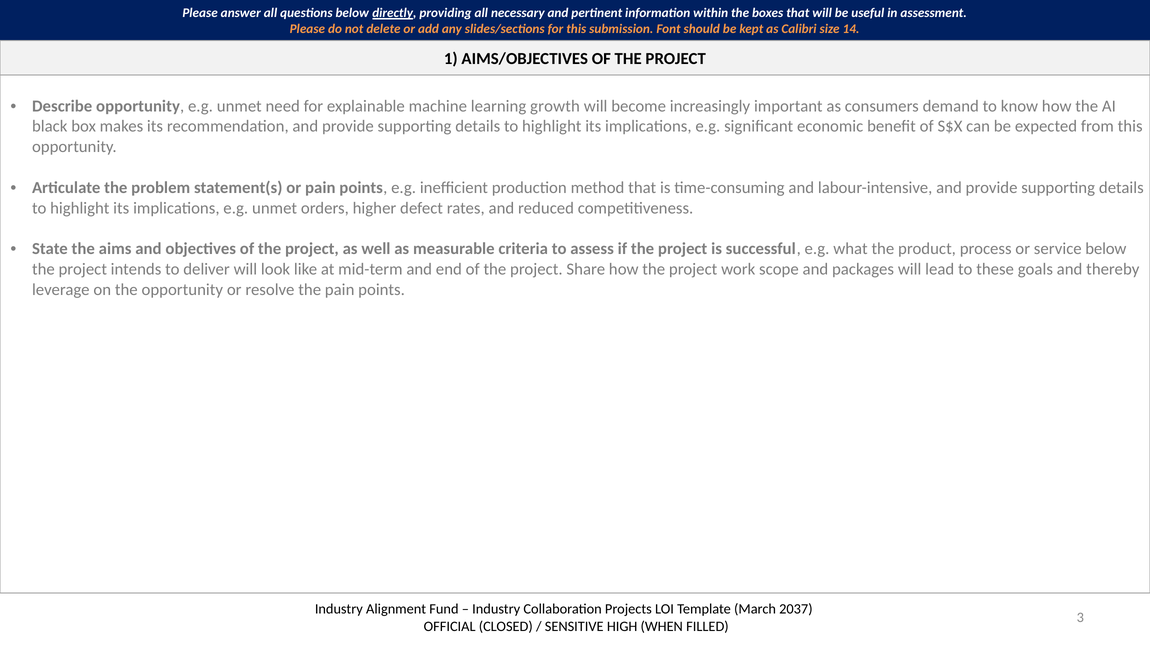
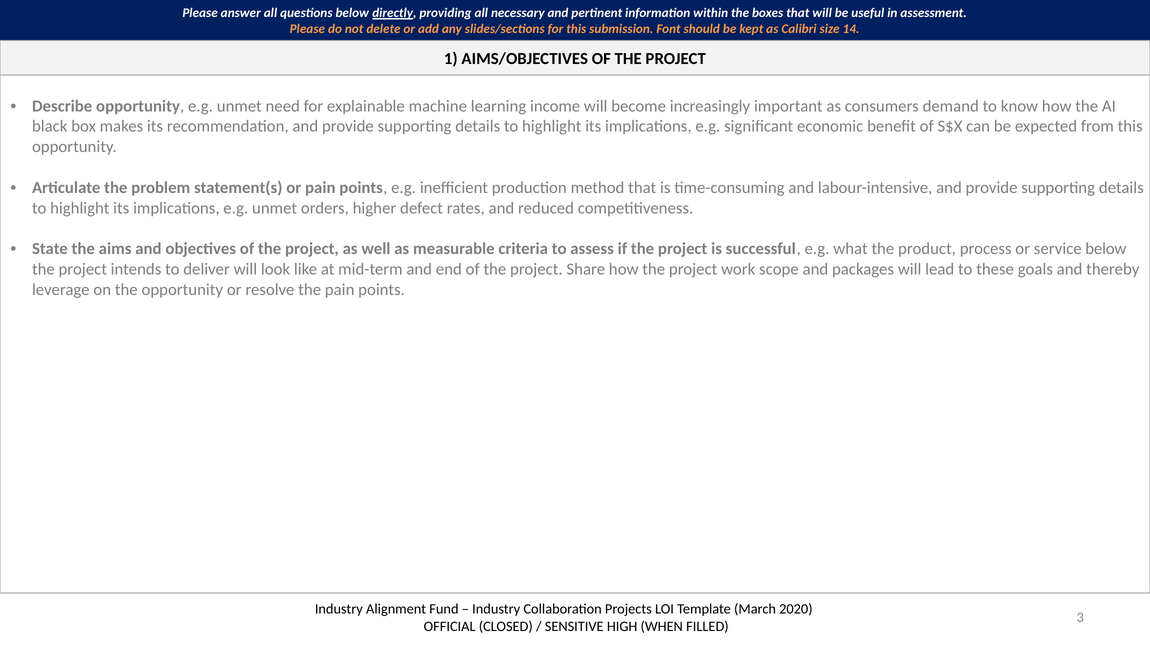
growth: growth -> income (555, 106)
2037: 2037 -> 2020 (796, 609)
